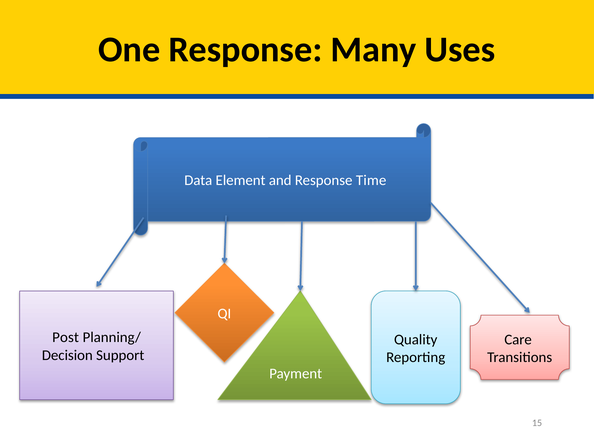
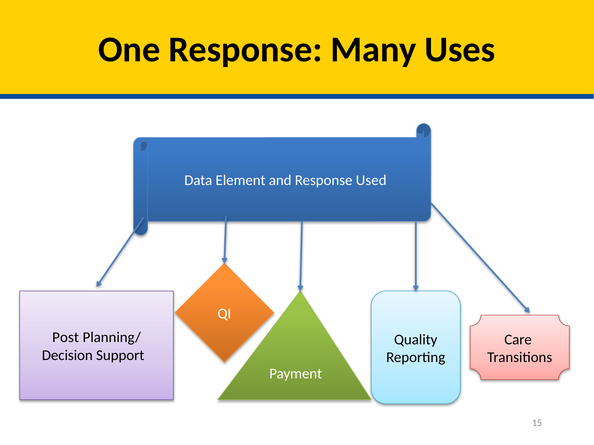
Time: Time -> Used (371, 181)
